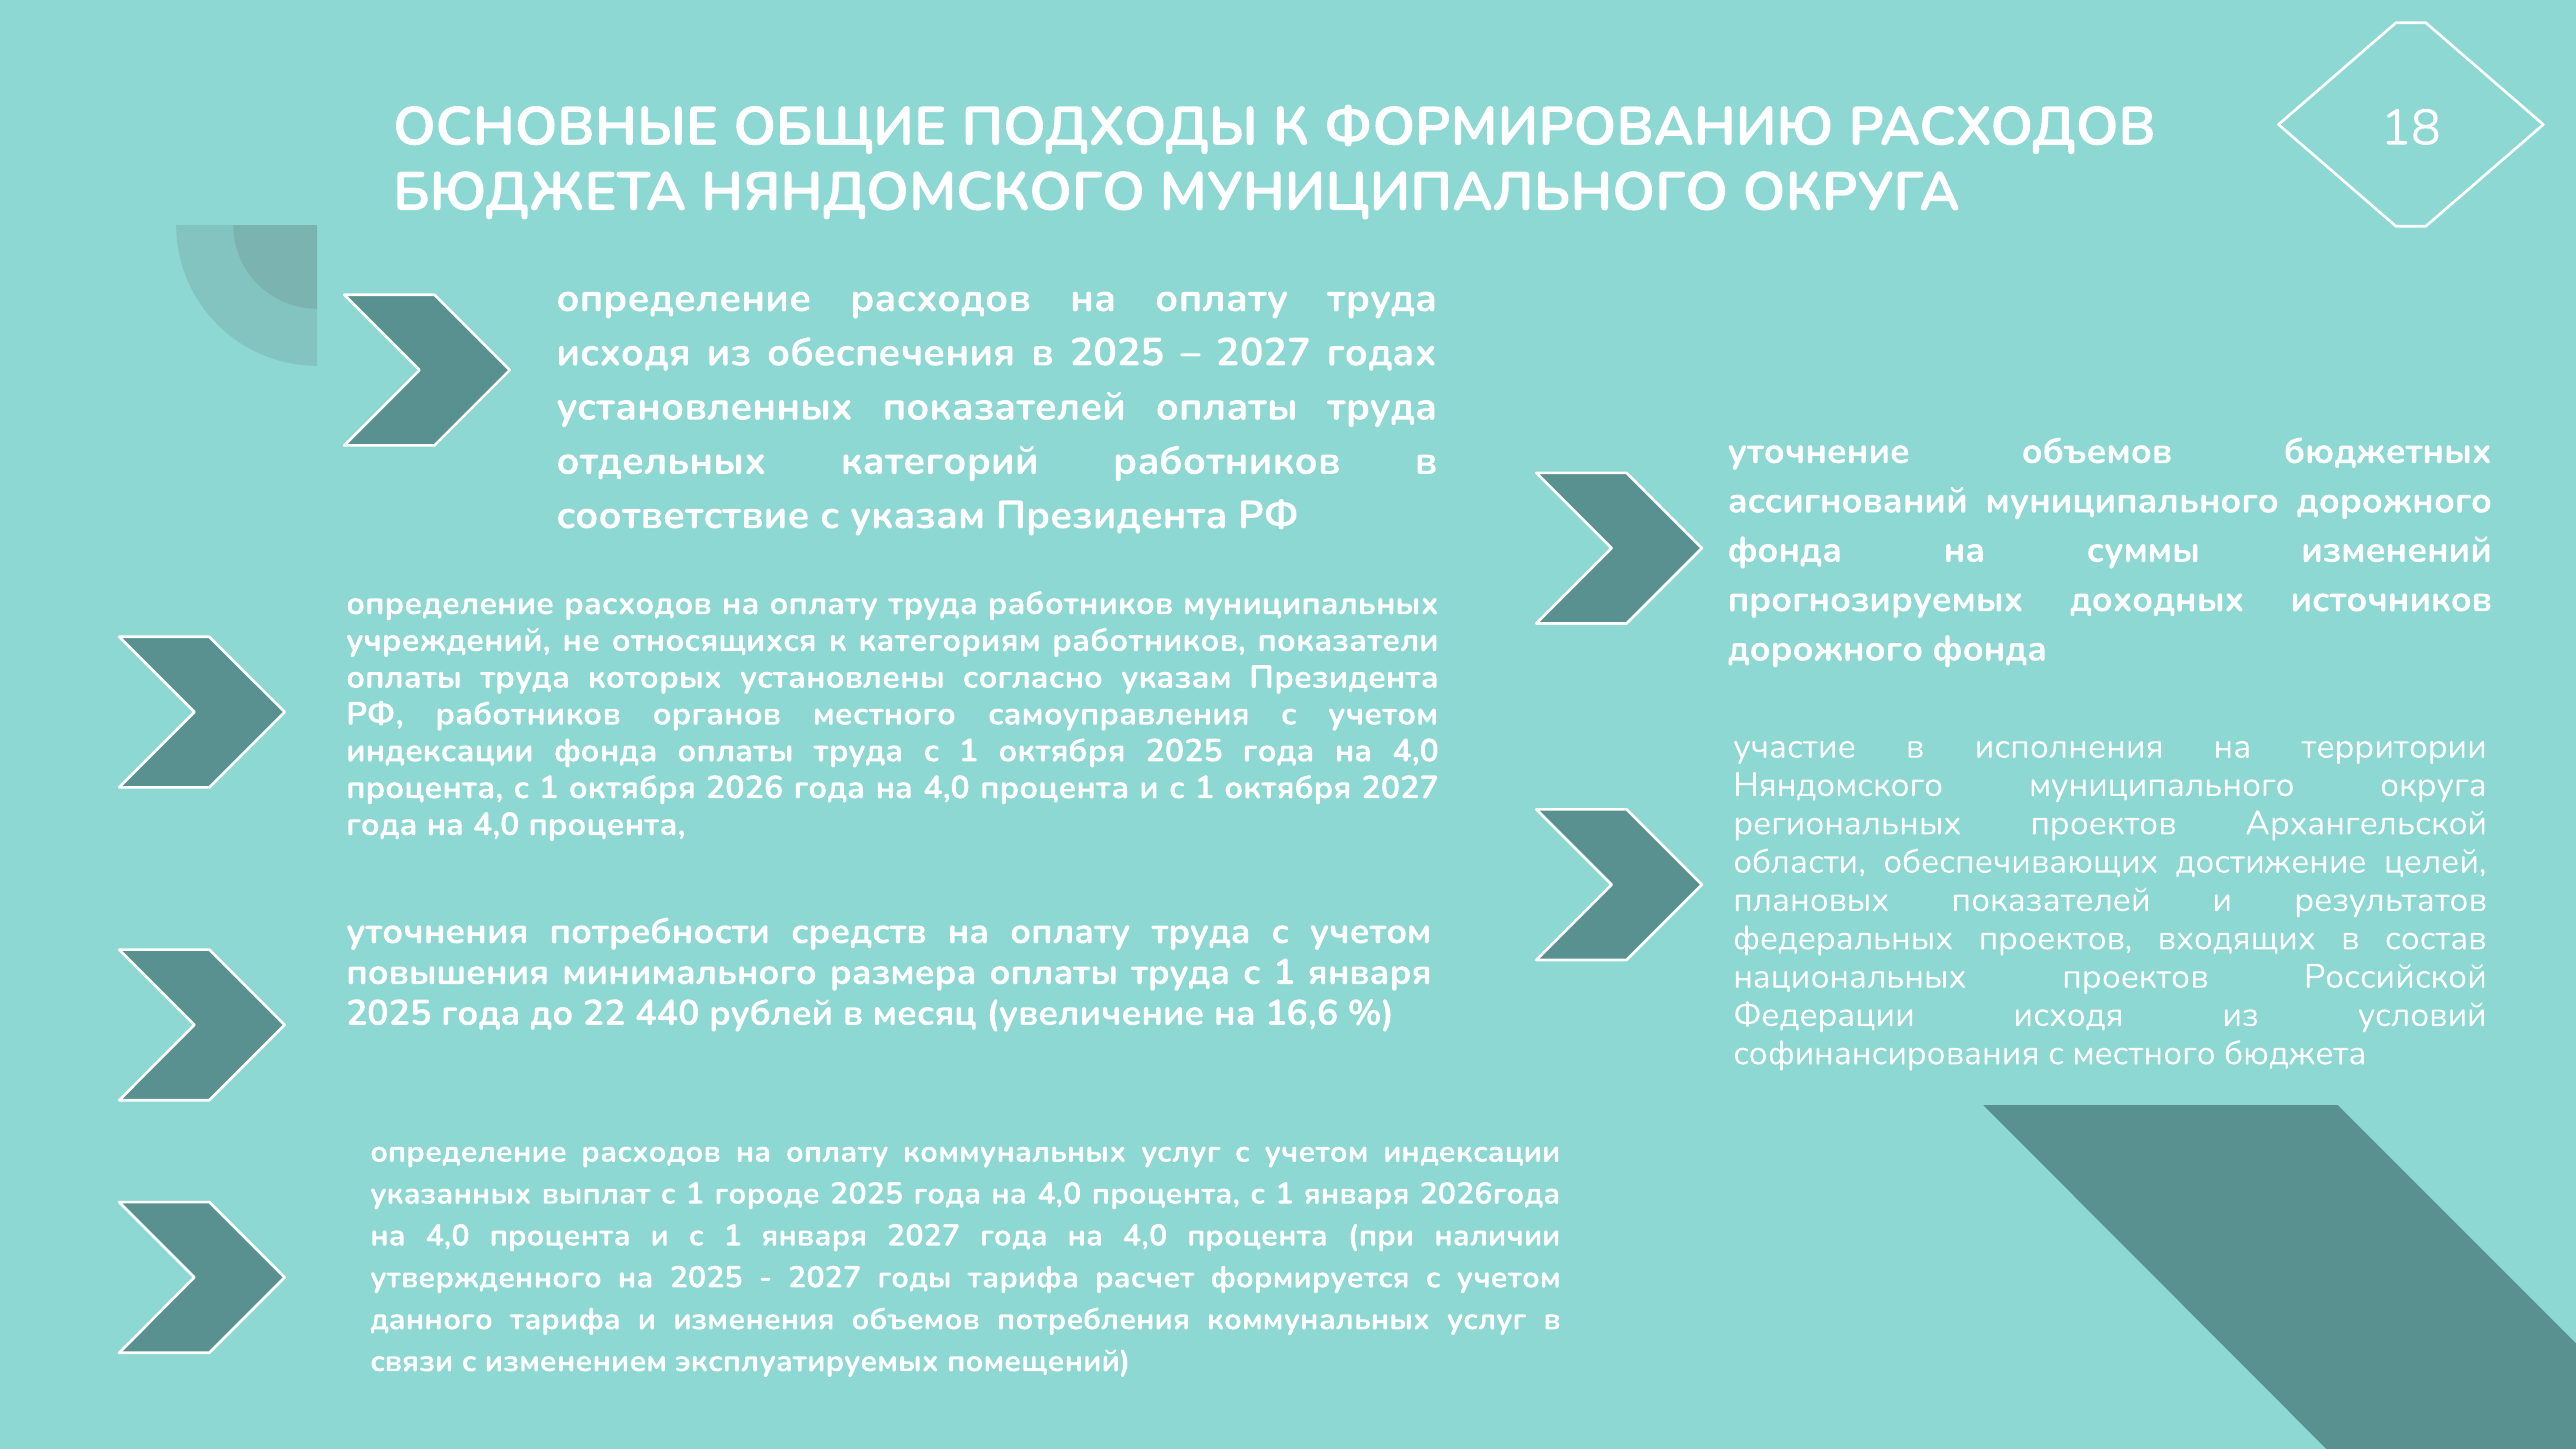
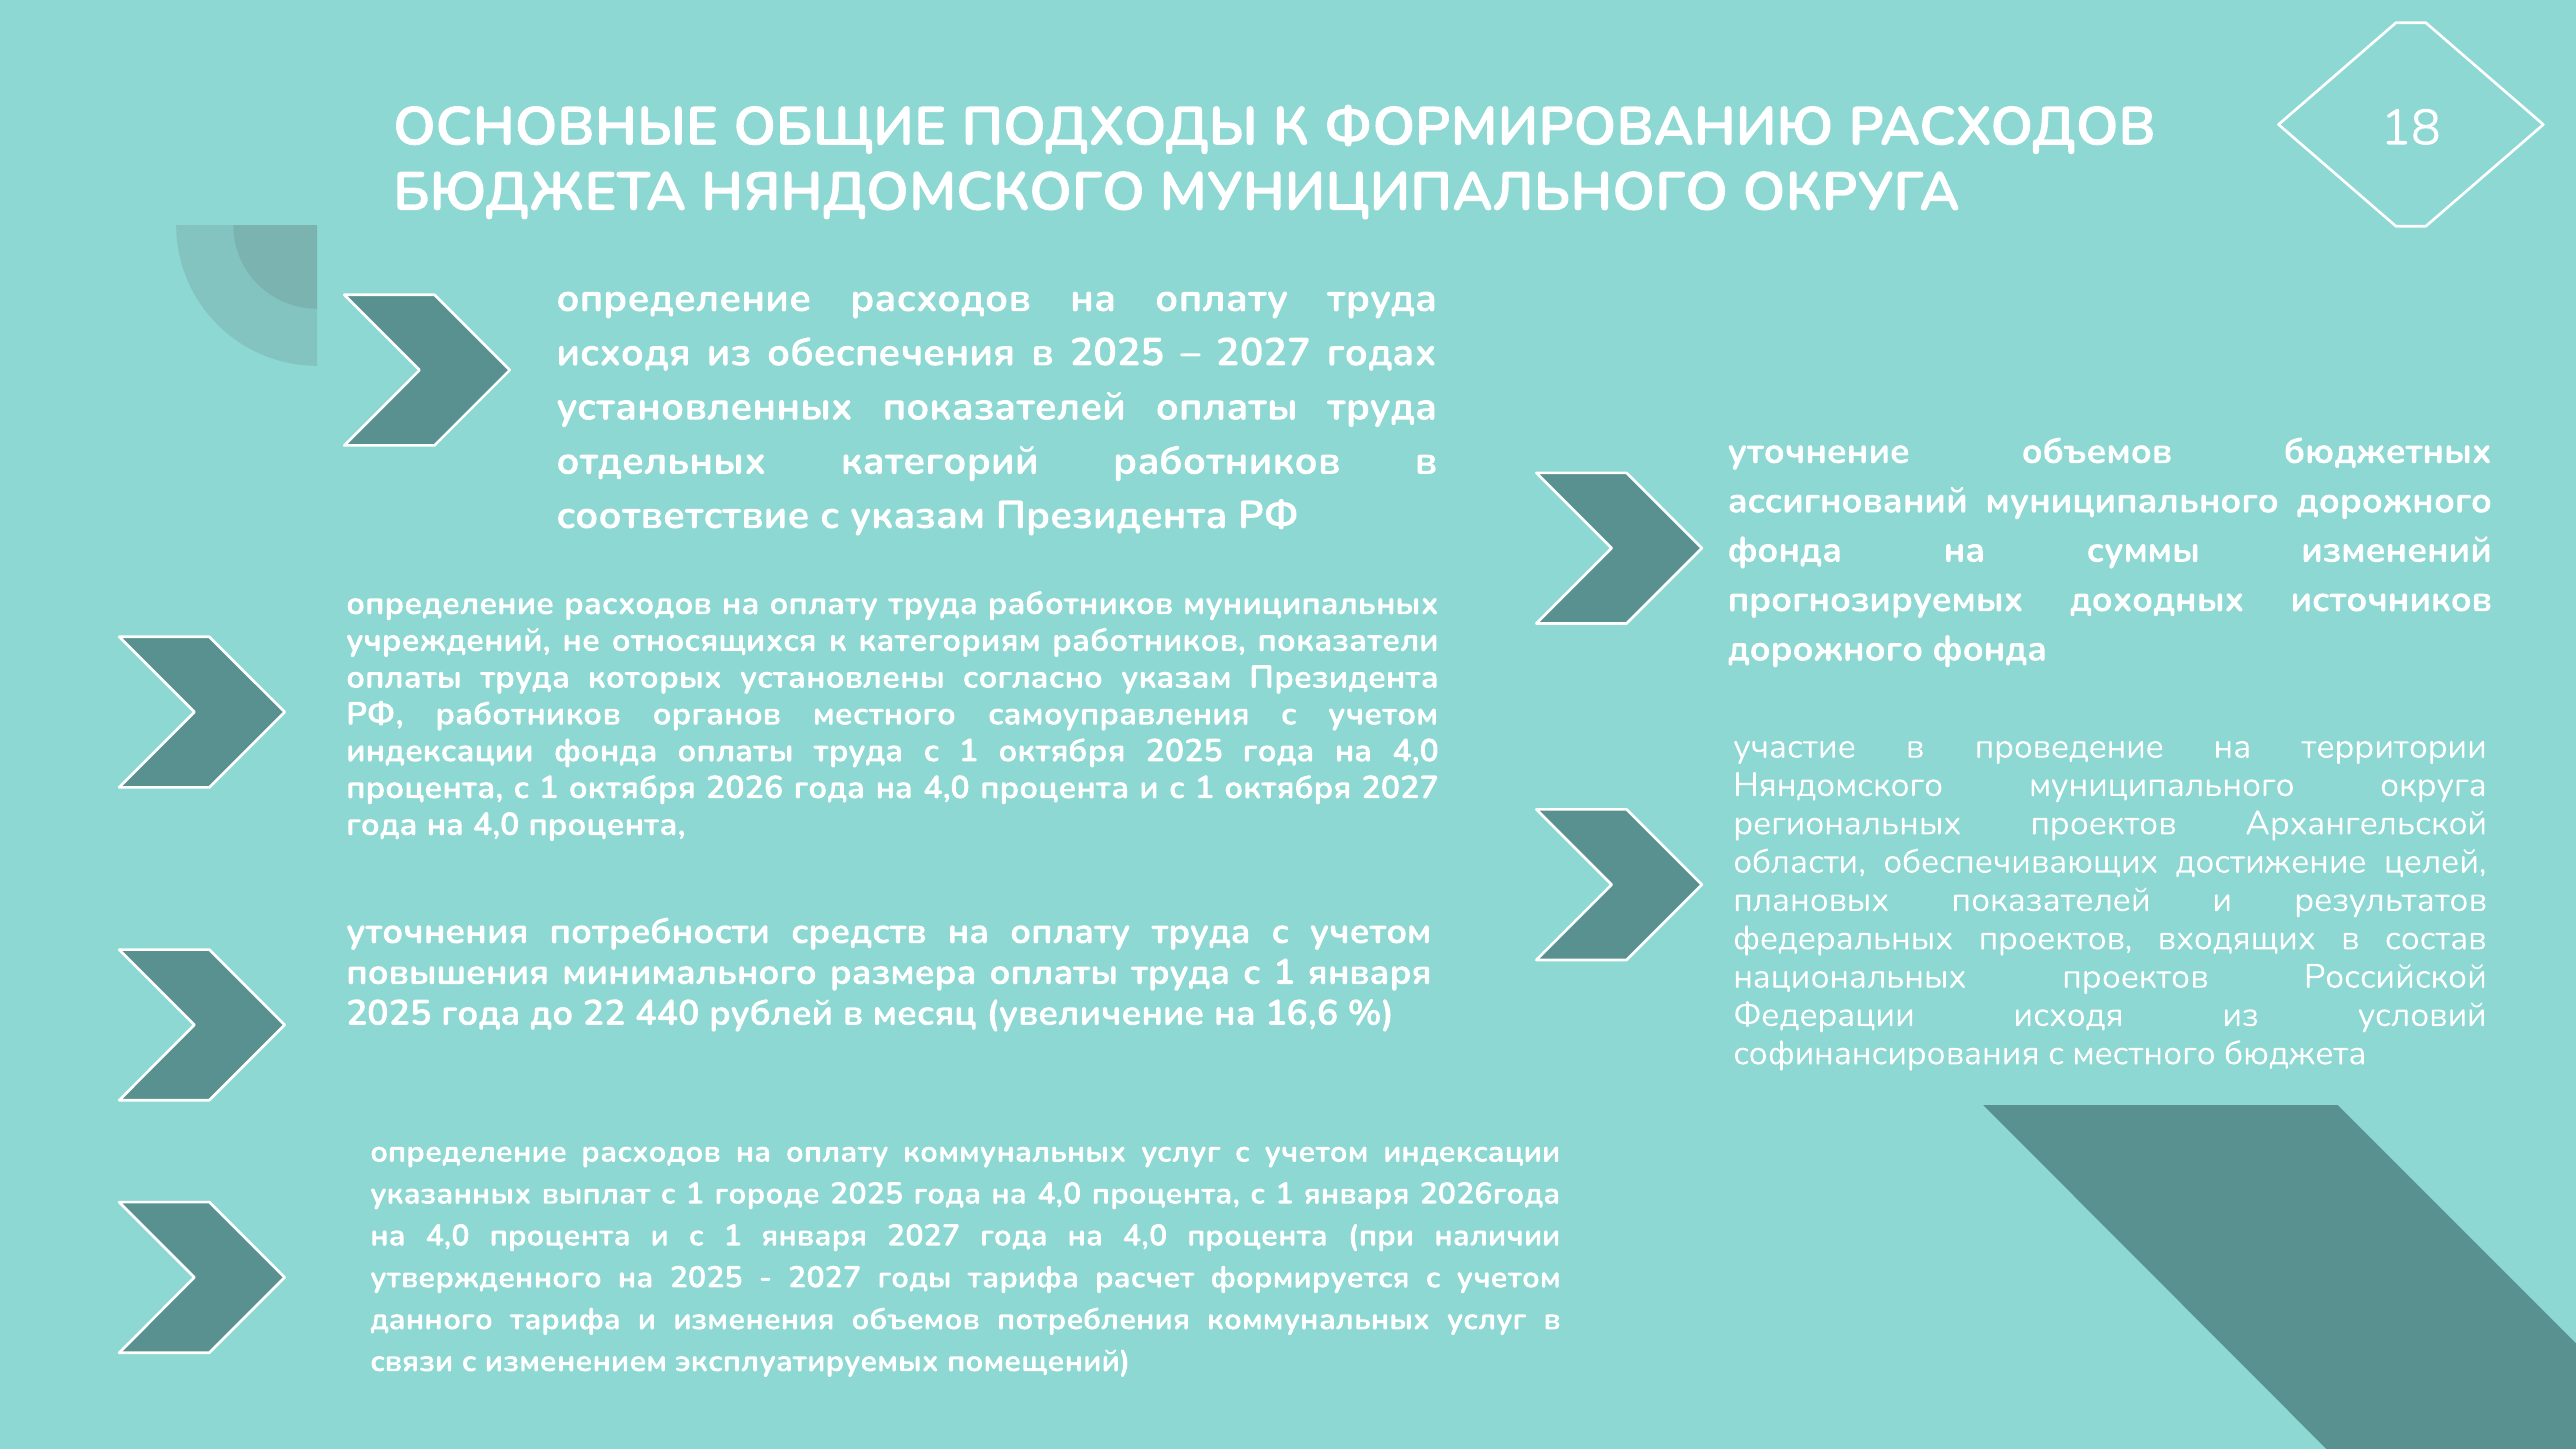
исполнения: исполнения -> проведение (2069, 747)
